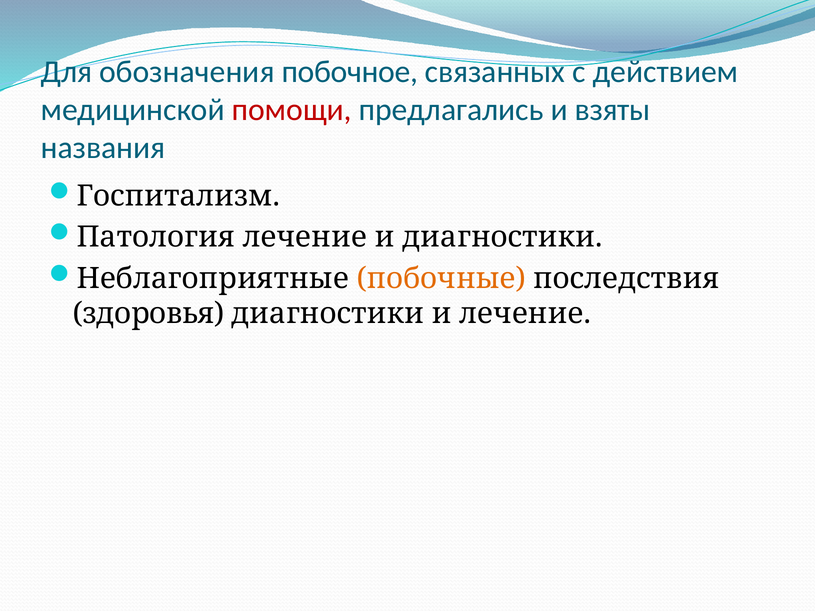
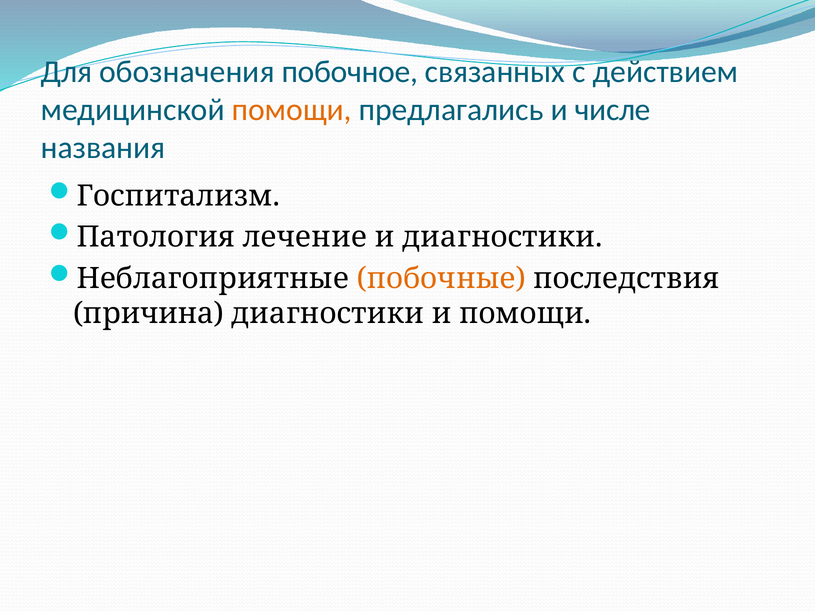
помощи colour: red -> orange (292, 110)
взяты: взяты -> числе (613, 110)
здоровья: здоровья -> причина (149, 314)
и лечение: лечение -> помощи (525, 314)
